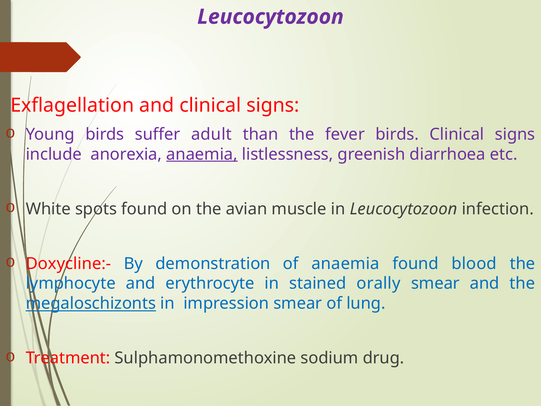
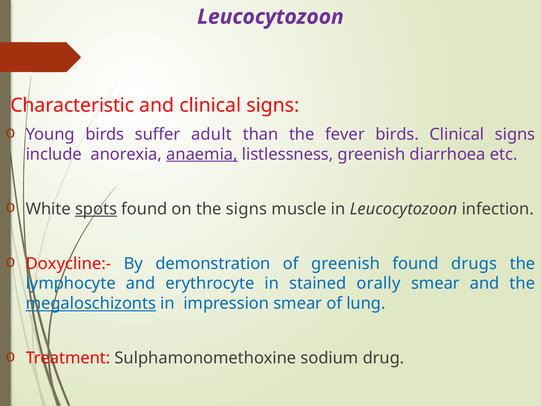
Exflagellation: Exflagellation -> Characteristic (72, 105)
spots underline: none -> present (96, 209)
the avian: avian -> signs (246, 209)
of anaemia: anaemia -> greenish (346, 264)
blood: blood -> drugs (474, 264)
